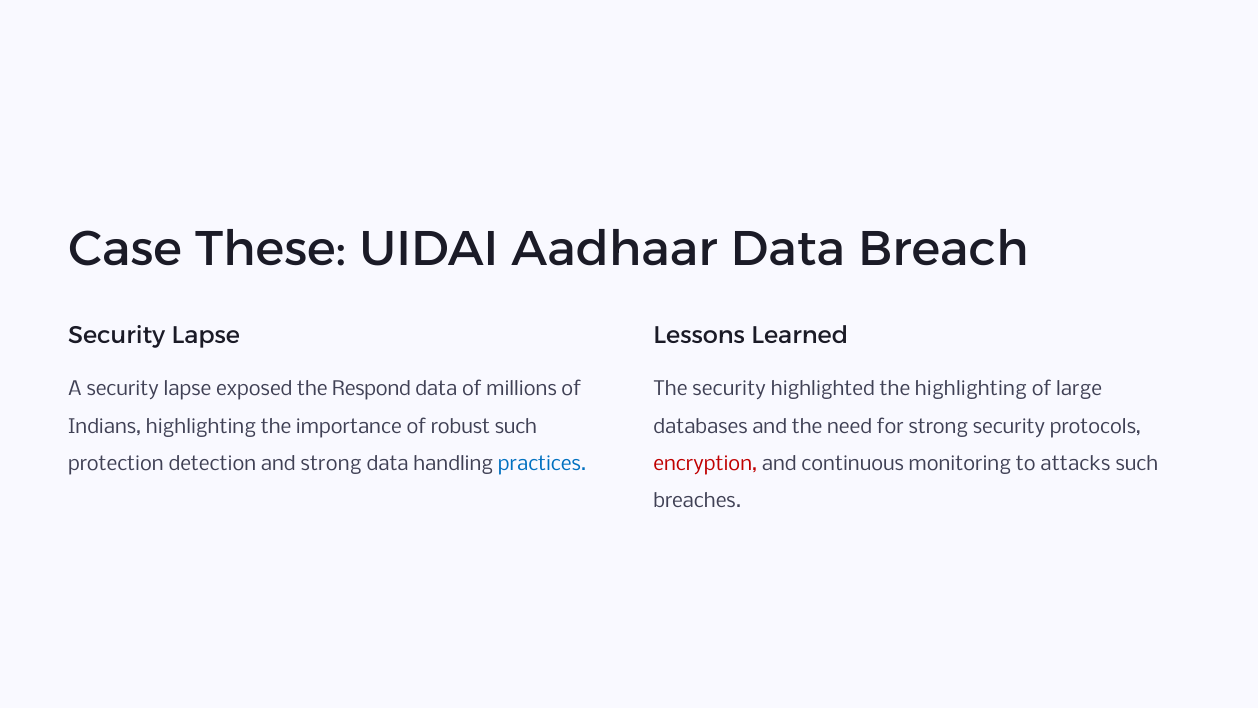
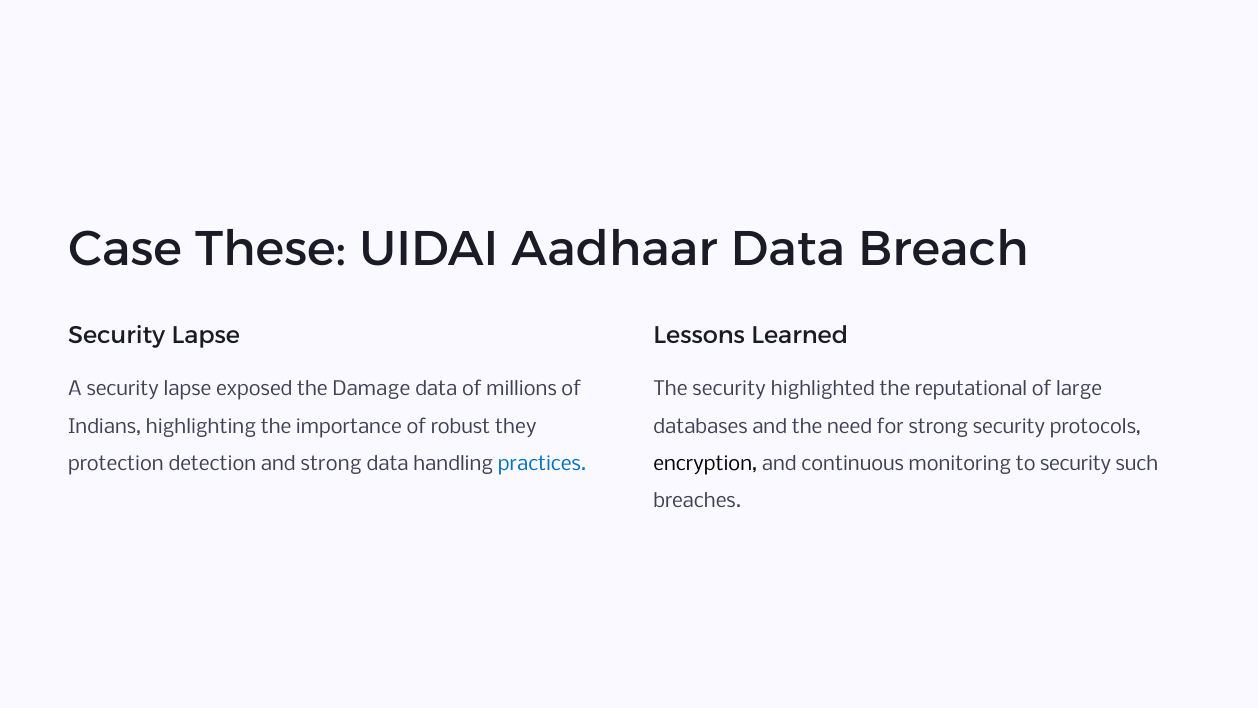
Respond: Respond -> Damage (371, 389)
the highlighting: highlighting -> reputational (971, 389)
robust such: such -> they (516, 426)
encryption colour: red -> black (705, 464)
to attacks: attacks -> security (1076, 464)
